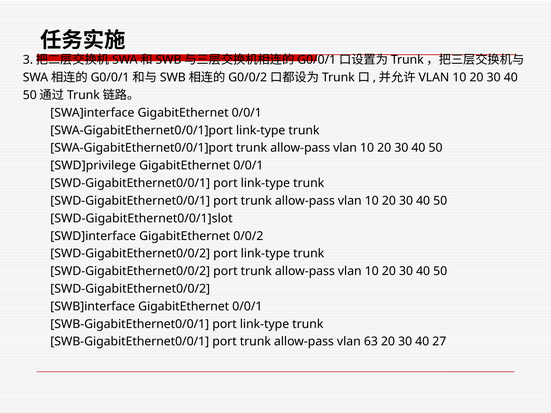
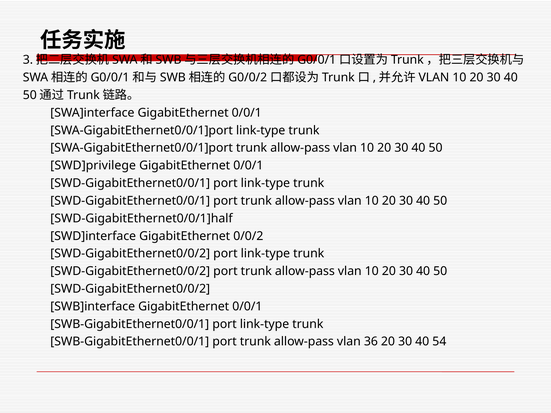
SWD-GigabitEthernet0/0/1]slot: SWD-GigabitEthernet0/0/1]slot -> SWD-GigabitEthernet0/0/1]half (142, 219)
63: 63 -> 36 (371, 342)
27: 27 -> 54 (439, 342)
